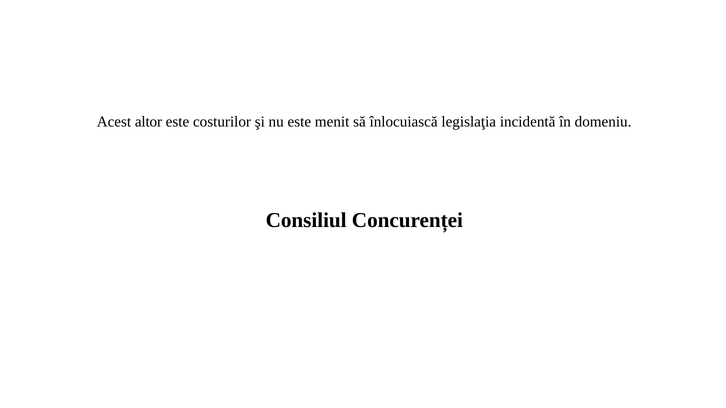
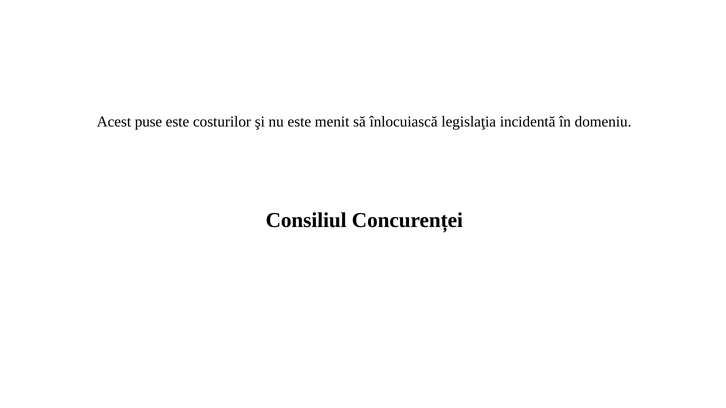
altor: altor -> puse (148, 122)
